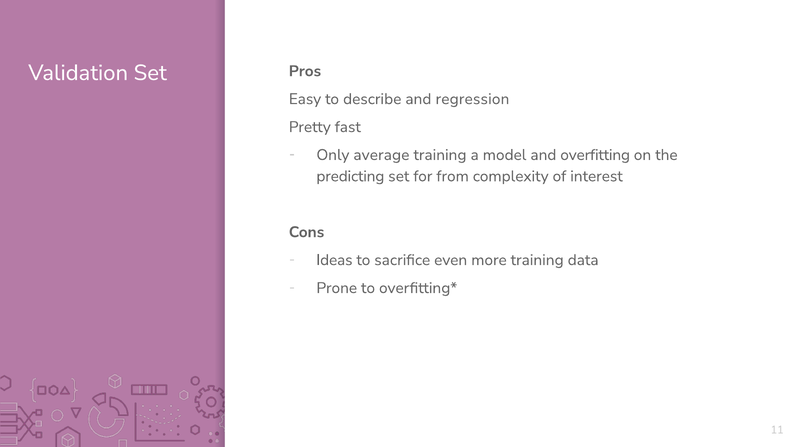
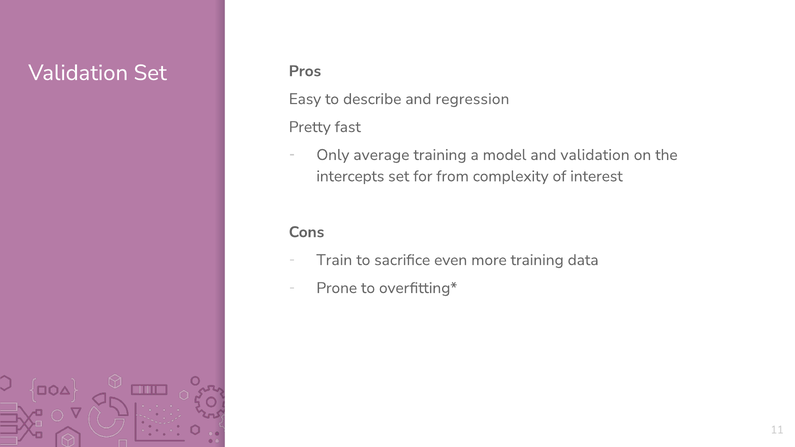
and overfitting: overfitting -> validation (595, 155)
predicting: predicting -> intercepts (350, 176)
Ideas: Ideas -> Train (334, 260)
